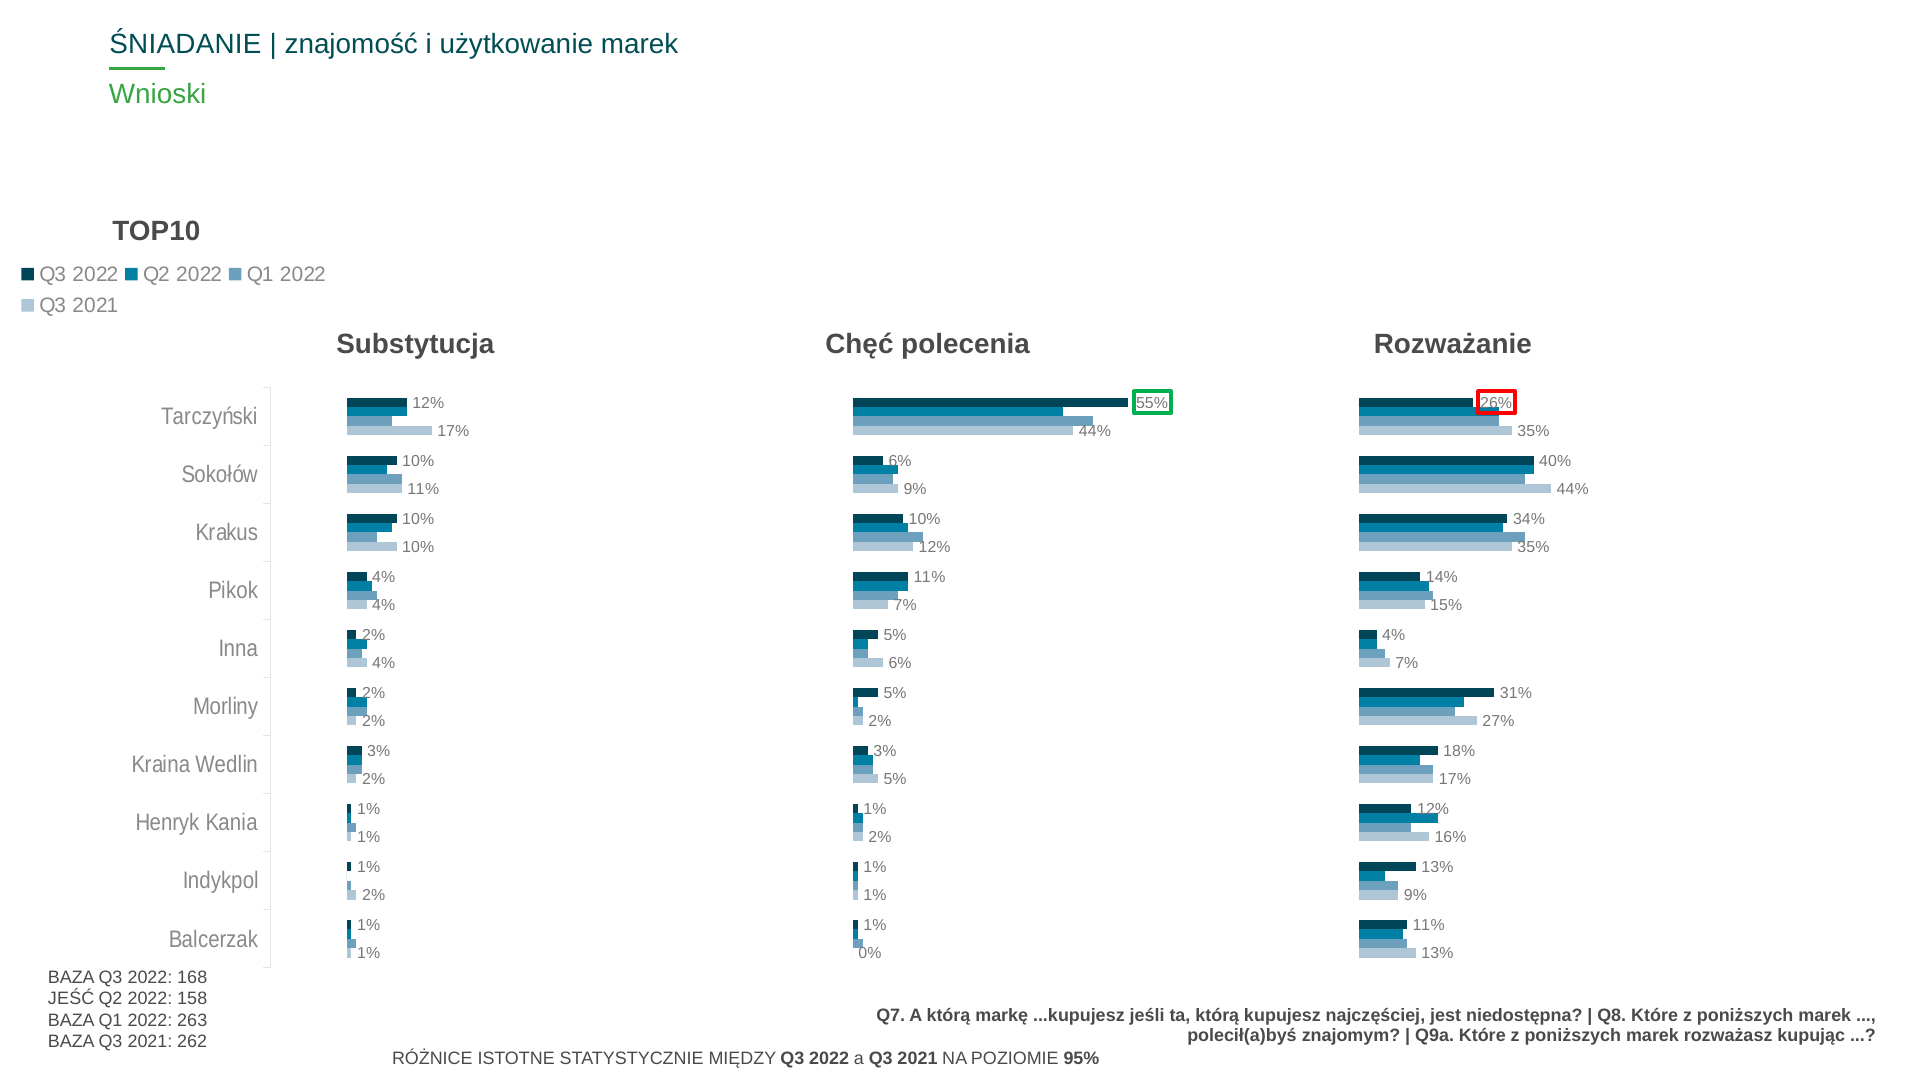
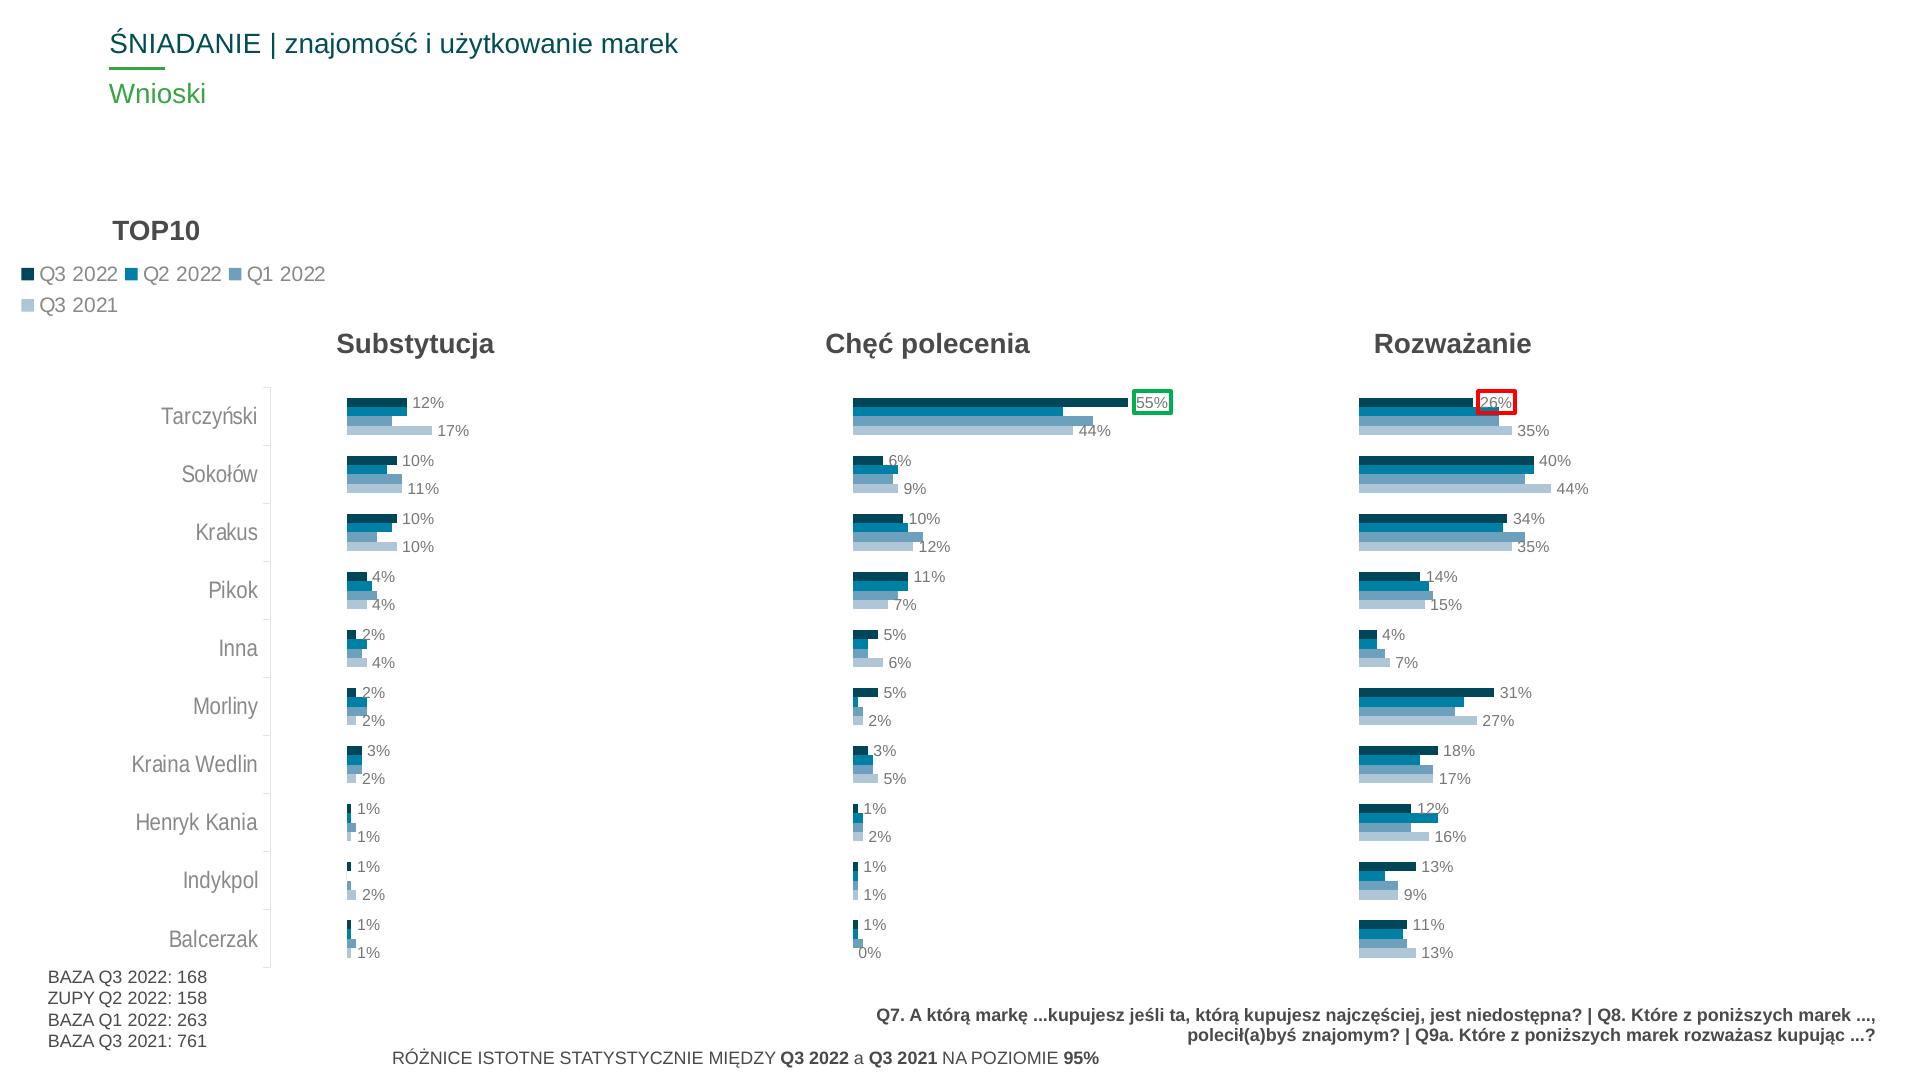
JEŚĆ: JEŚĆ -> ZUPY (71, 999)
262: 262 -> 761 (192, 1042)
